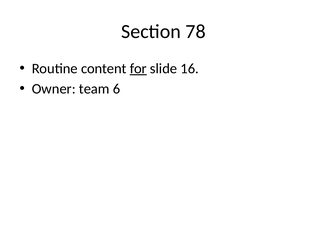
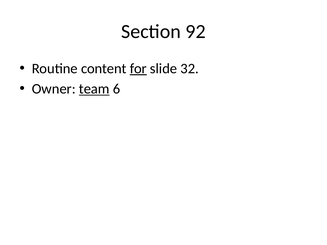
78: 78 -> 92 (196, 32)
16: 16 -> 32 (190, 69)
team underline: none -> present (94, 89)
